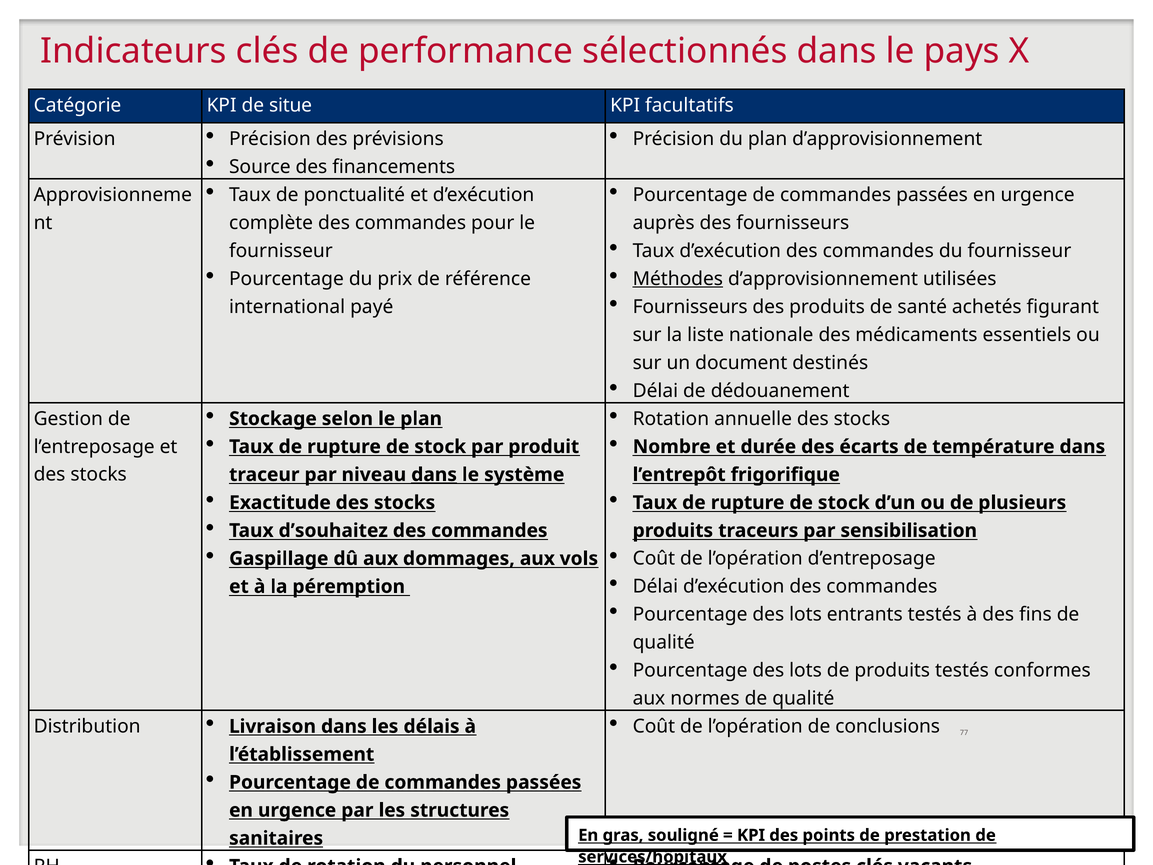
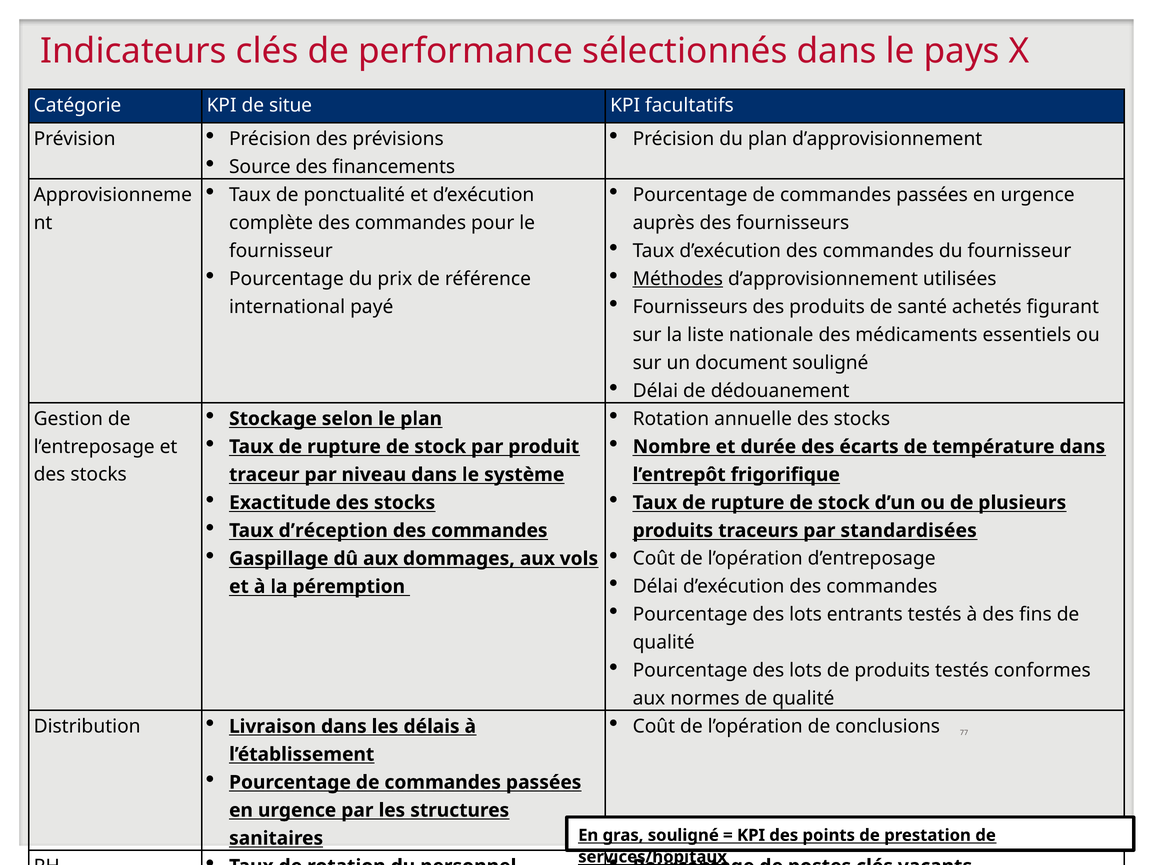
document destinés: destinés -> souligné (830, 363)
dans underline: present -> none (434, 475)
d’souhaitez: d’souhaitez -> d’réception (333, 530)
sensibilisation: sensibilisation -> standardisées (909, 530)
